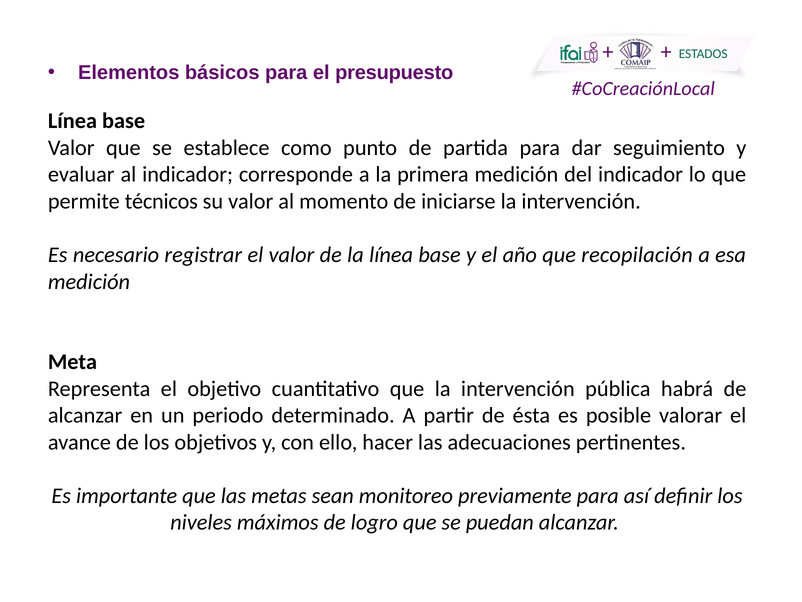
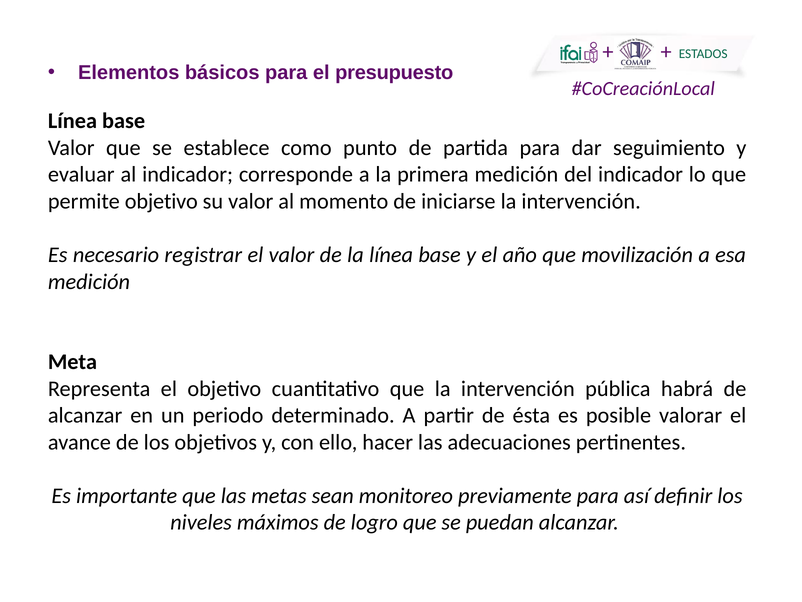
permite técnicos: técnicos -> objetivo (161, 201)
recopilación: recopilación -> movilización (637, 255)
